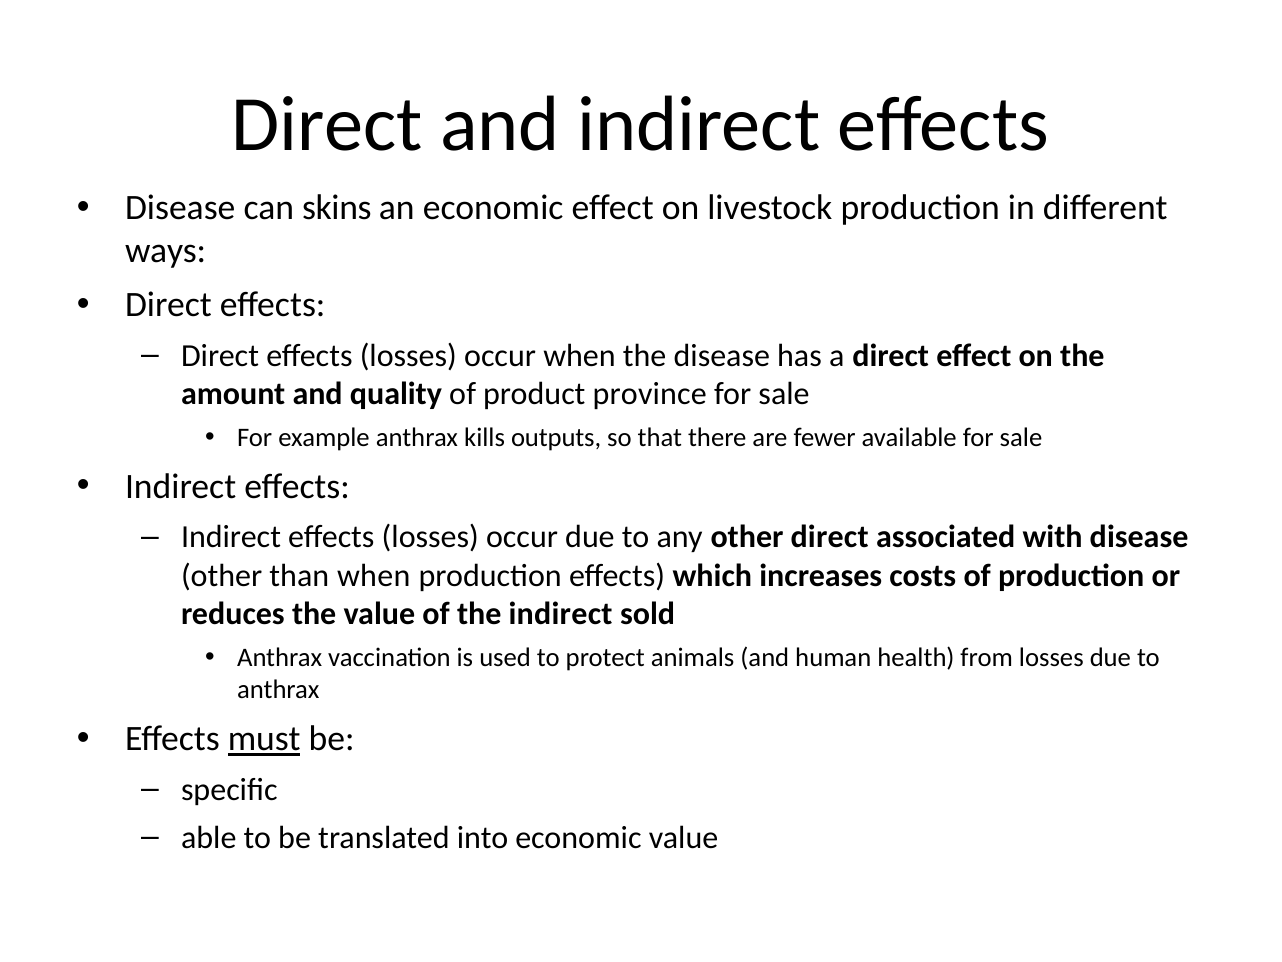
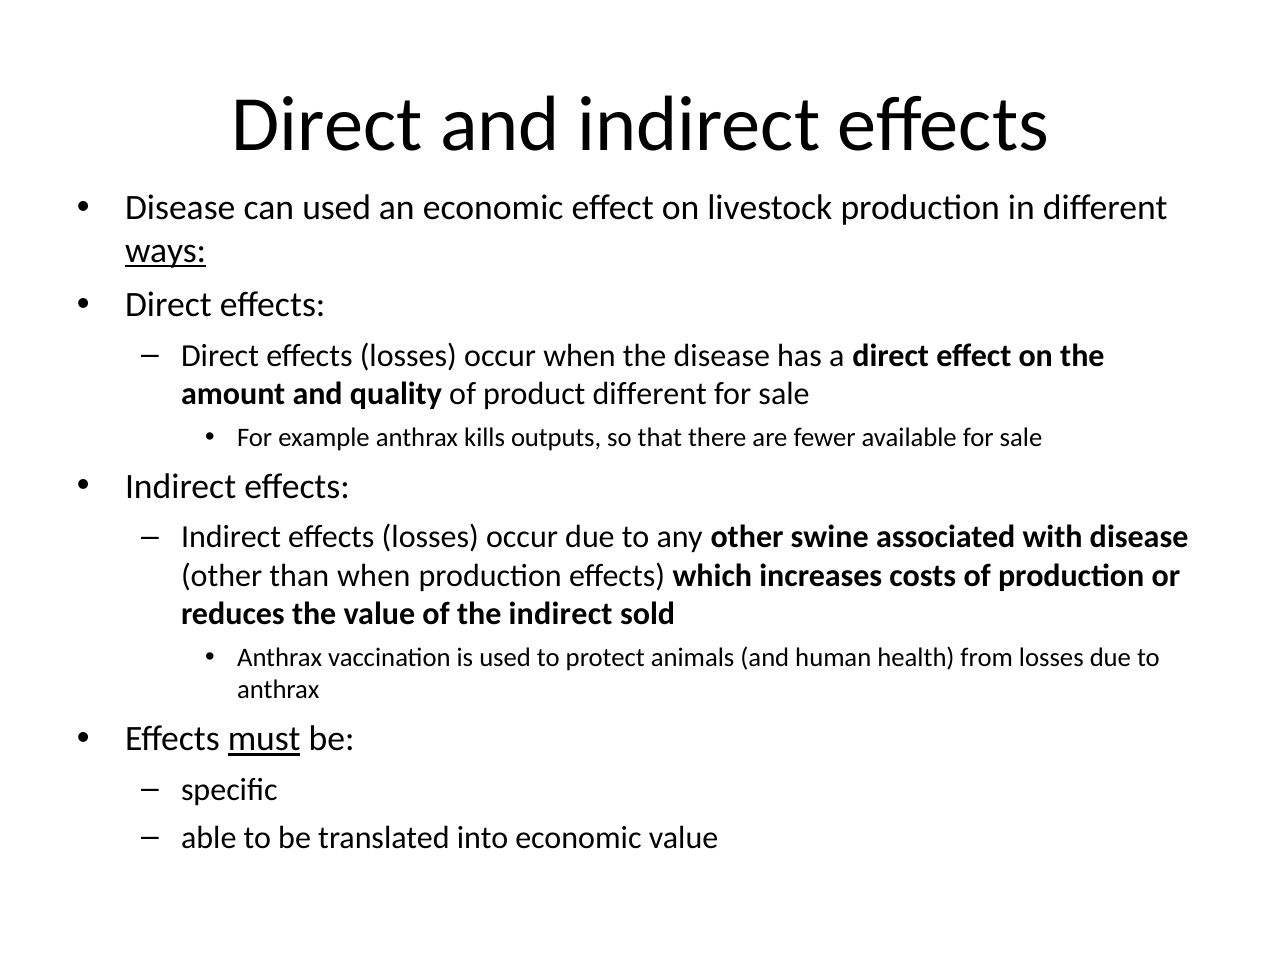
can skins: skins -> used (337, 208)
ways underline: none -> present (166, 251)
product province: province -> different (650, 394)
other direct: direct -> swine (830, 537)
